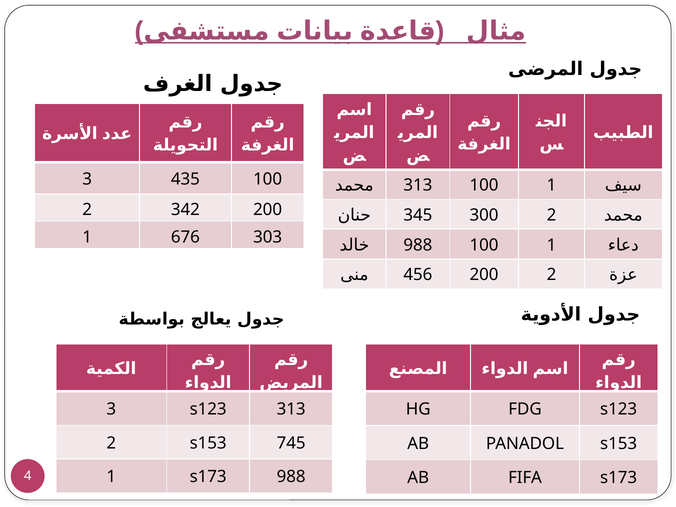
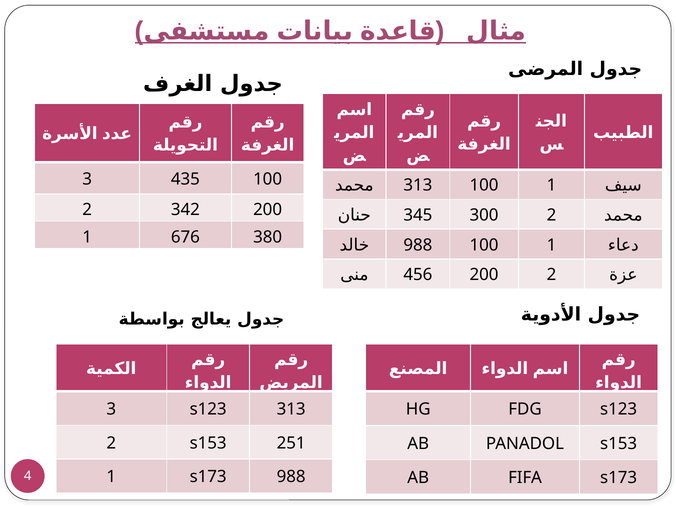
303: 303 -> 380 (268, 237)
745: 745 -> 251 (291, 443)
